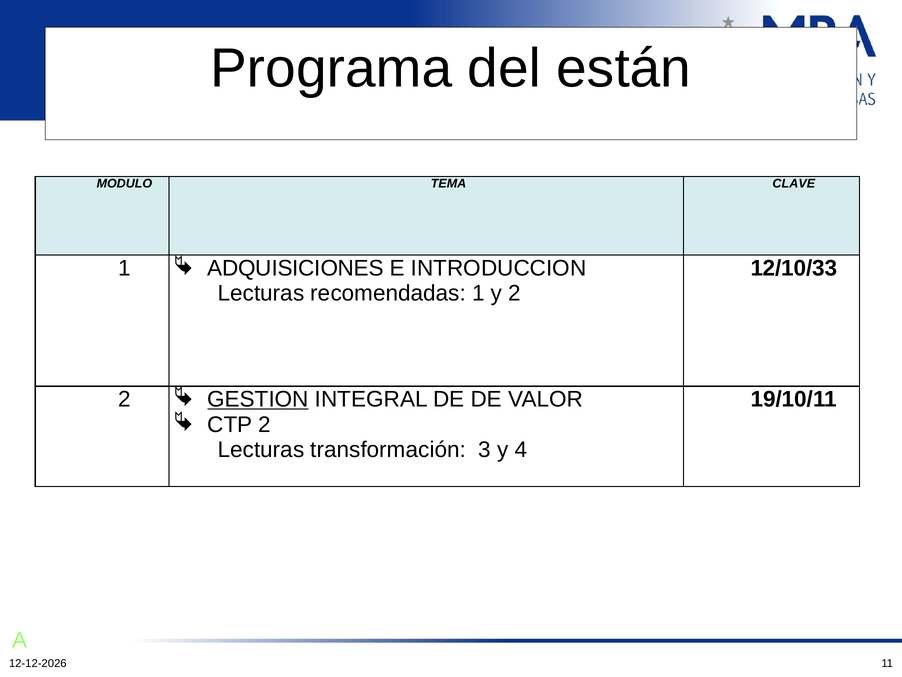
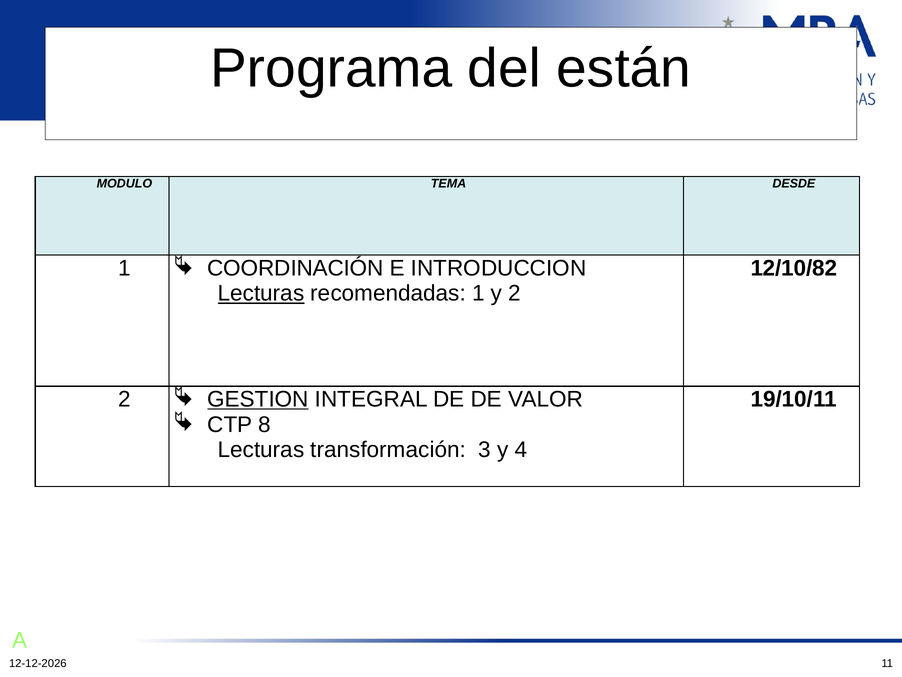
CLAVE: CLAVE -> DESDE (794, 183)
ADQUISICIONES: ADQUISICIONES -> COORDINACIÓN (295, 268)
12/10/33: 12/10/33 -> 12/10/82 (794, 268)
Lecturas underline: none -> present (261, 293)
CTP 2: 2 -> 8 (264, 424)
